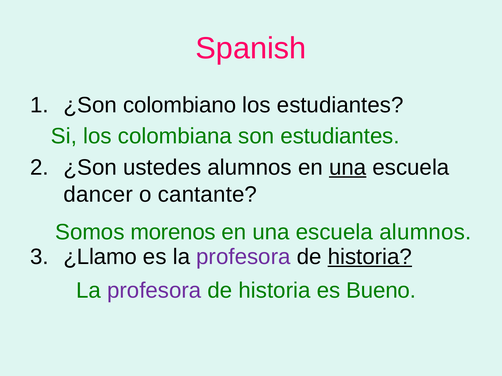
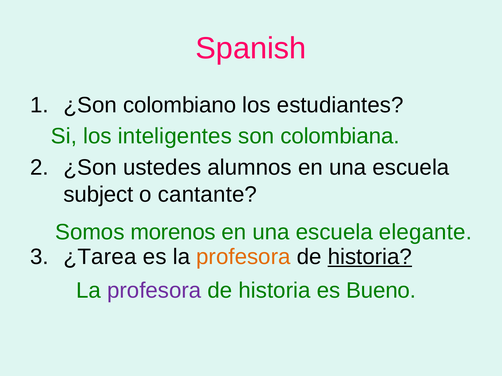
colombiana: colombiana -> inteligentes (175, 136)
son estudiantes: estudiantes -> colombiana (340, 136)
una underline: present -> none (348, 168)
dancer: dancer -> subject (98, 195)
escuela alumnos: alumnos -> elegante (425, 232)
¿Llamo: ¿Llamo -> ¿Tarea (100, 257)
profesora colour: purple -> orange (243, 257)
